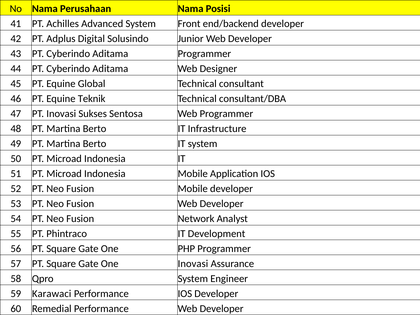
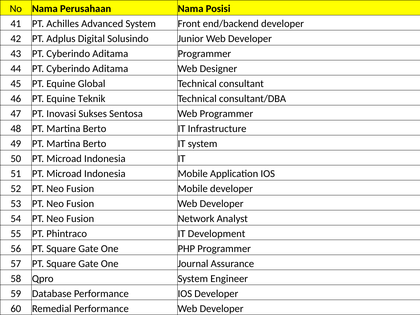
One Inovasi: Inovasi -> Journal (193, 264)
Karawaci: Karawaci -> Database (52, 294)
